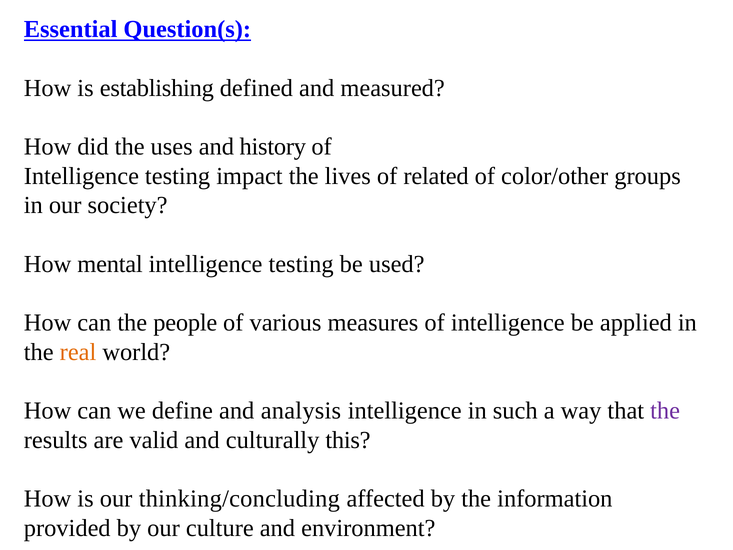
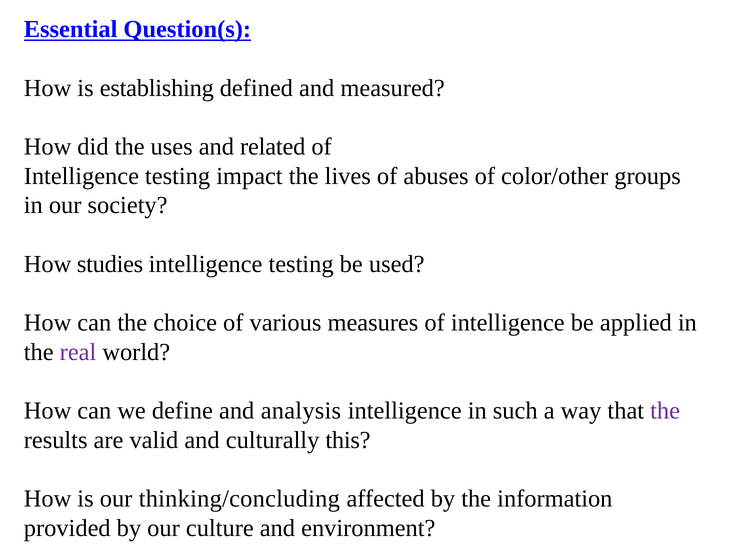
history: history -> related (273, 147)
related: related -> abuses (436, 176)
mental: mental -> studies (110, 264)
people: people -> choice (185, 323)
real colour: orange -> purple (78, 352)
